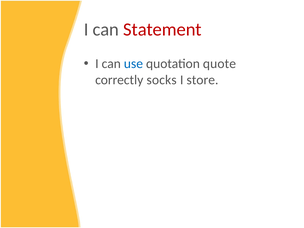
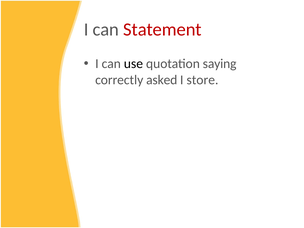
use colour: blue -> black (133, 64)
quote: quote -> saying (220, 64)
socks: socks -> asked (162, 80)
